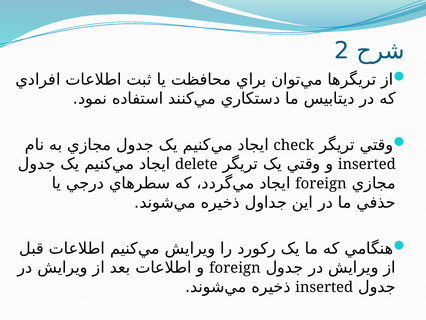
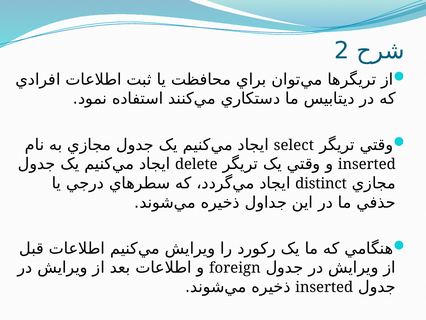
check: check -> select (294, 145)
foreign: foreign -> distinct (321, 183)
